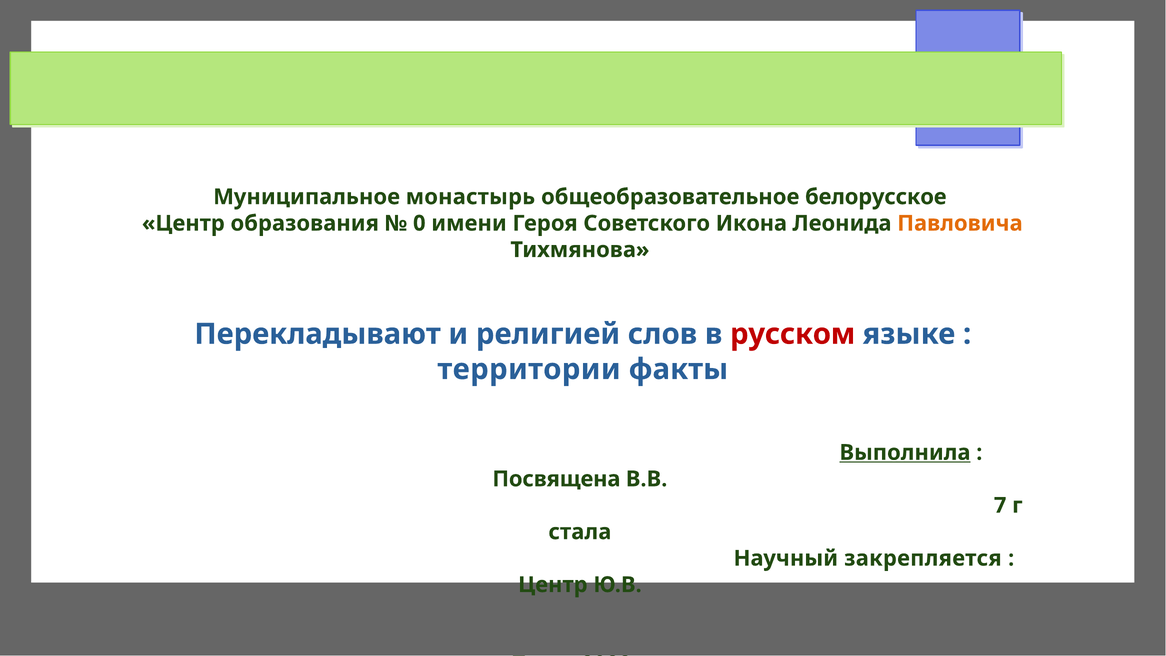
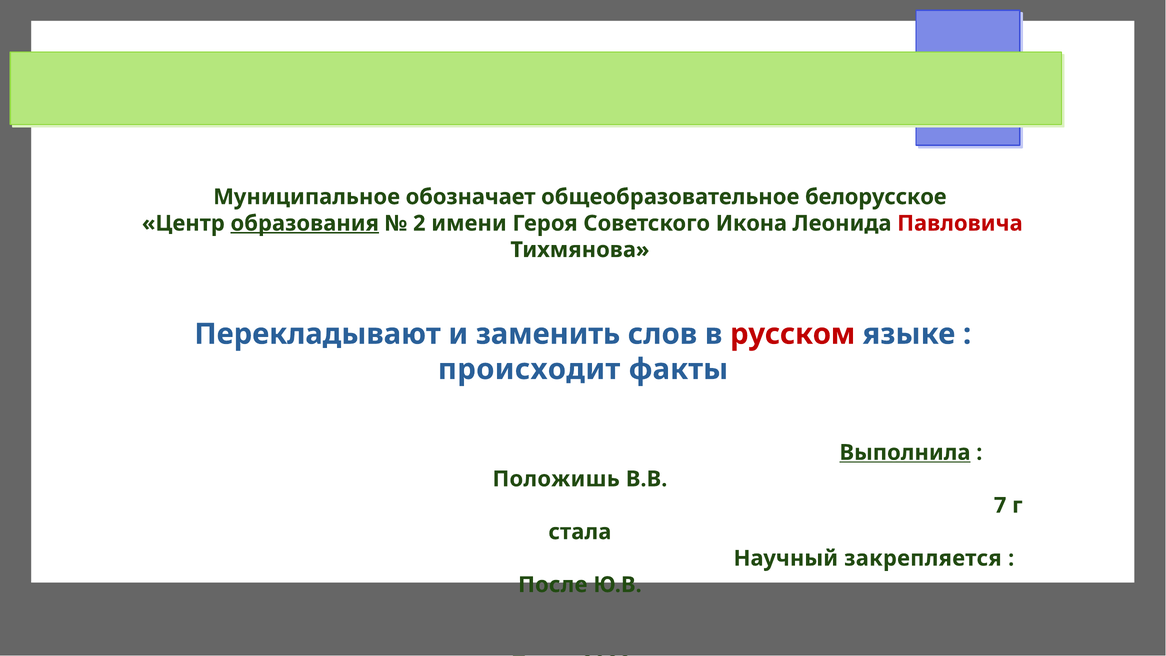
монастырь: монастырь -> обозначает (471, 197)
образования underline: none -> present (305, 223)
0: 0 -> 2 (419, 223)
Павловича colour: orange -> red (960, 223)
религией: религией -> заменить (548, 334)
территории: территории -> происходит (529, 369)
Посвящена: Посвящена -> Положишь (556, 479)
Центр: Центр -> После (553, 585)
